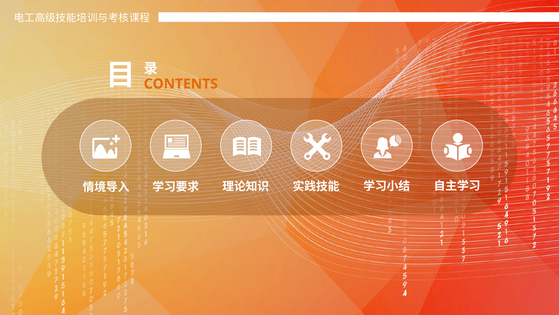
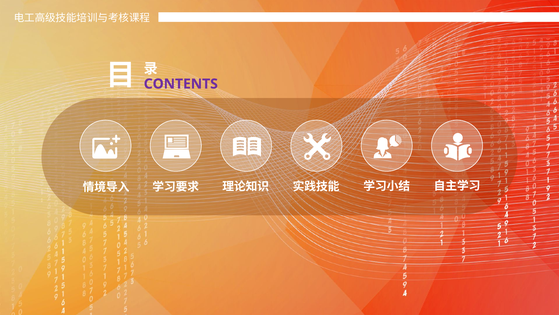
CONTENTS colour: orange -> purple (181, 84)
